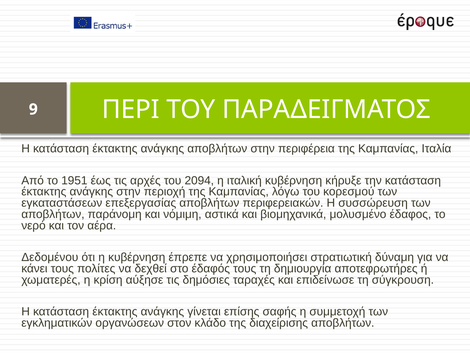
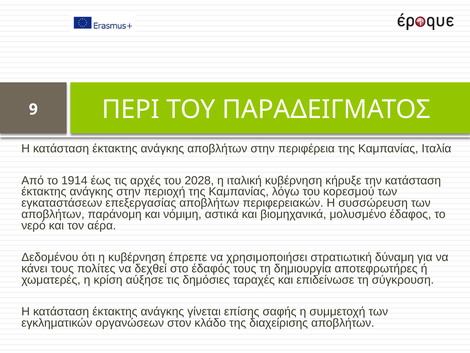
1951: 1951 -> 1914 (74, 180)
2094: 2094 -> 2028 (199, 180)
